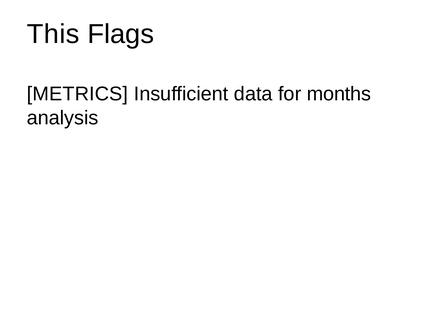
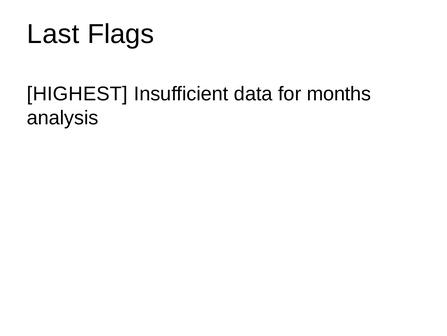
This: This -> Last (53, 34)
METRICS: METRICS -> HIGHEST (77, 94)
